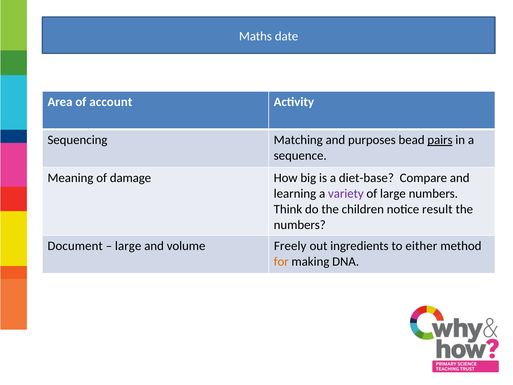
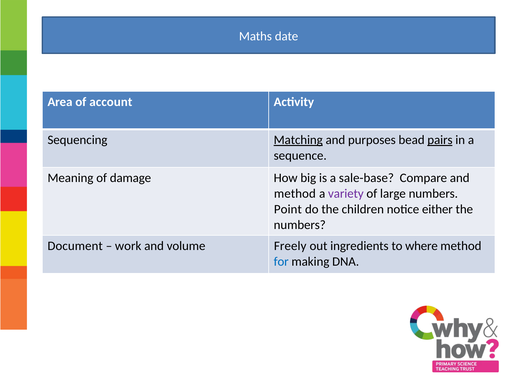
Matching underline: none -> present (298, 140)
diet-base: diet-base -> sale-base (366, 178)
learning: learning -> method (295, 194)
Think: Think -> Point (288, 209)
result: result -> either (437, 209)
large: large -> work (128, 246)
either: either -> where (421, 246)
for colour: orange -> blue (281, 261)
